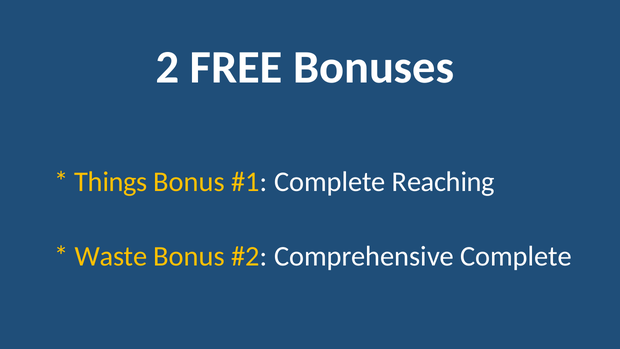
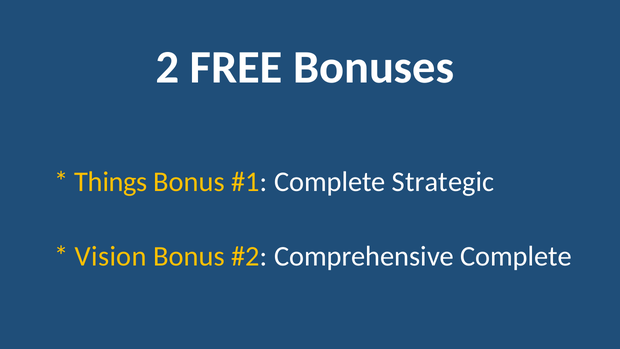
Reaching: Reaching -> Strategic (443, 182)
Waste: Waste -> Vision (111, 256)
